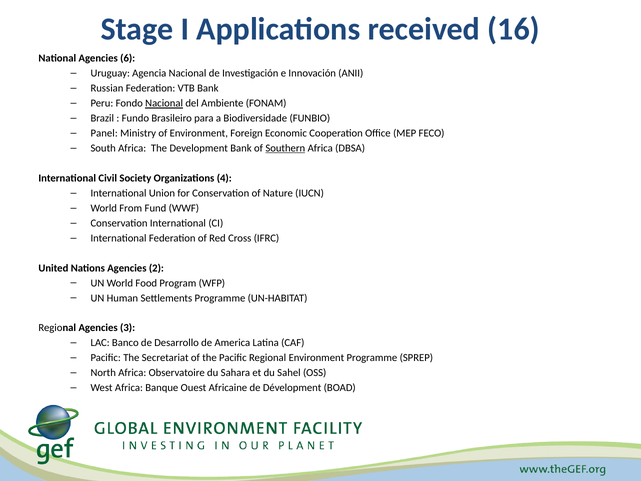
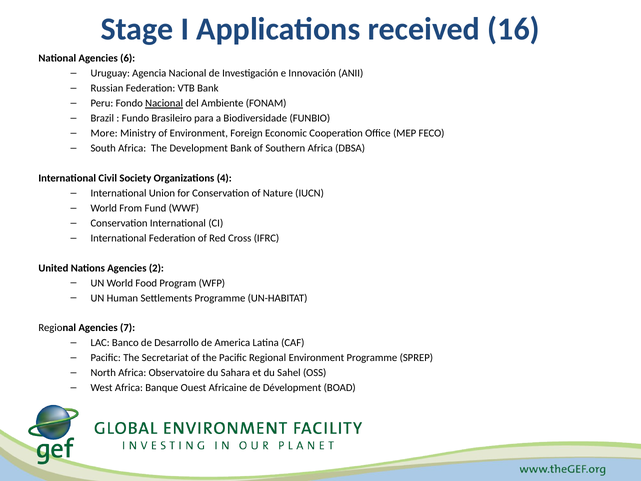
Panel: Panel -> More (104, 133)
Southern underline: present -> none (285, 148)
3: 3 -> 7 (128, 328)
